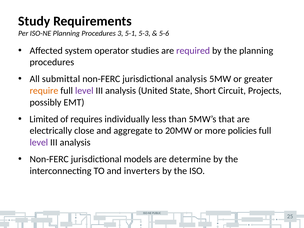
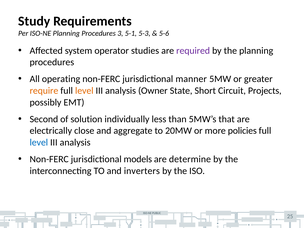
submittal: submittal -> operating (61, 79)
jurisdictional analysis: analysis -> manner (191, 79)
level colour: purple -> orange (84, 91)
United: United -> Owner (153, 91)
Limited: Limited -> Second (44, 119)
requires: requires -> solution (86, 119)
level colour: purple -> blue (39, 142)
